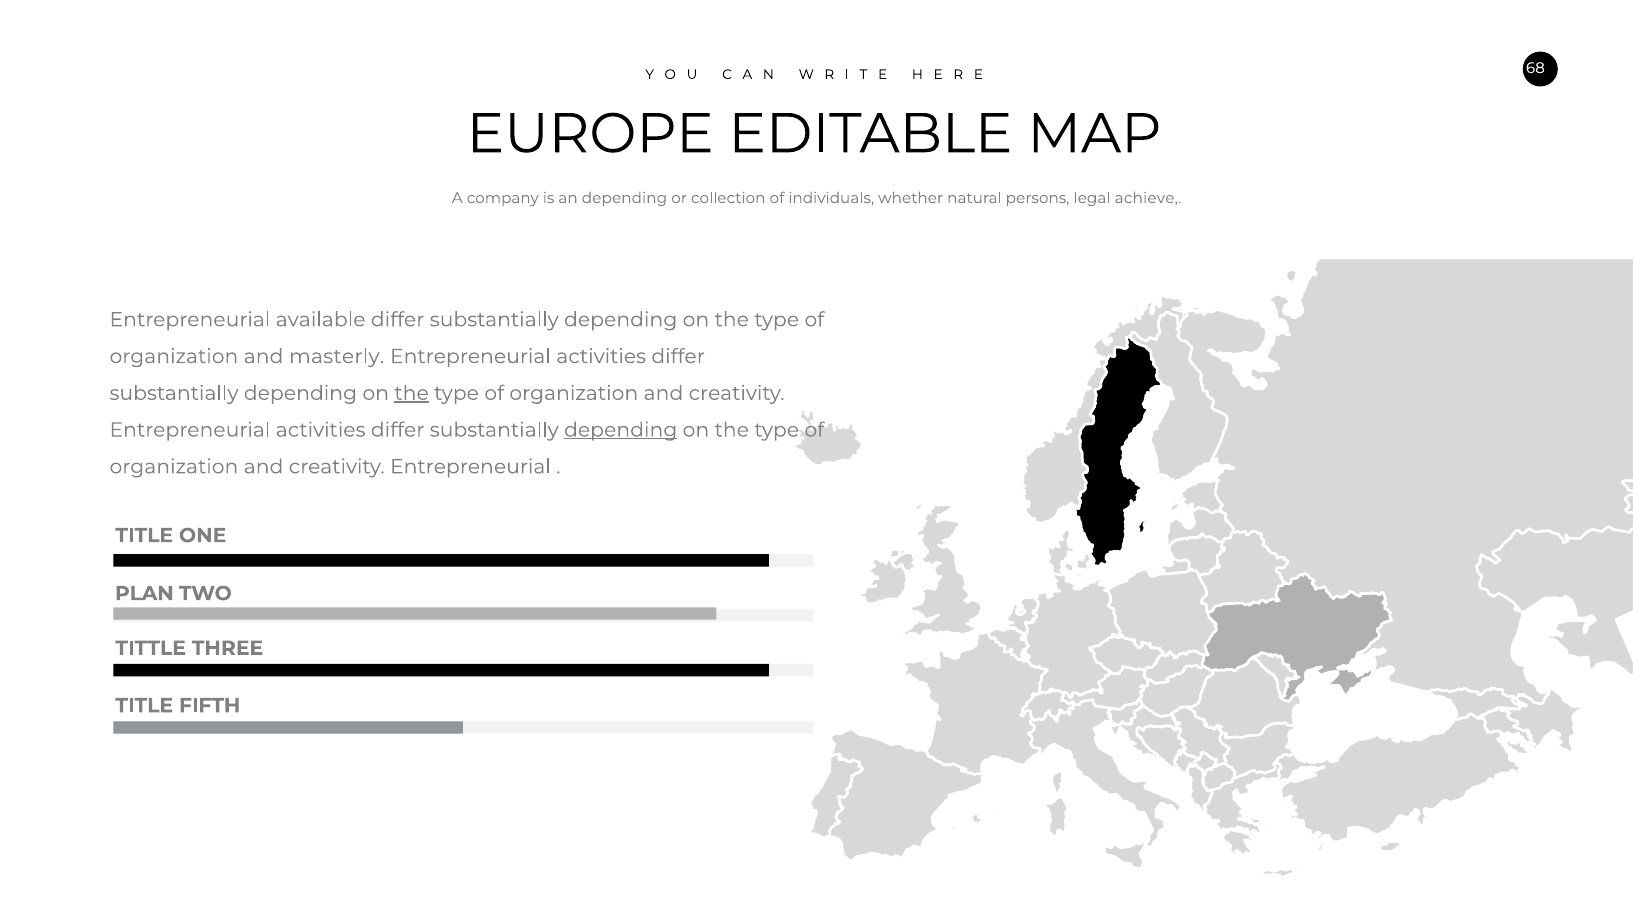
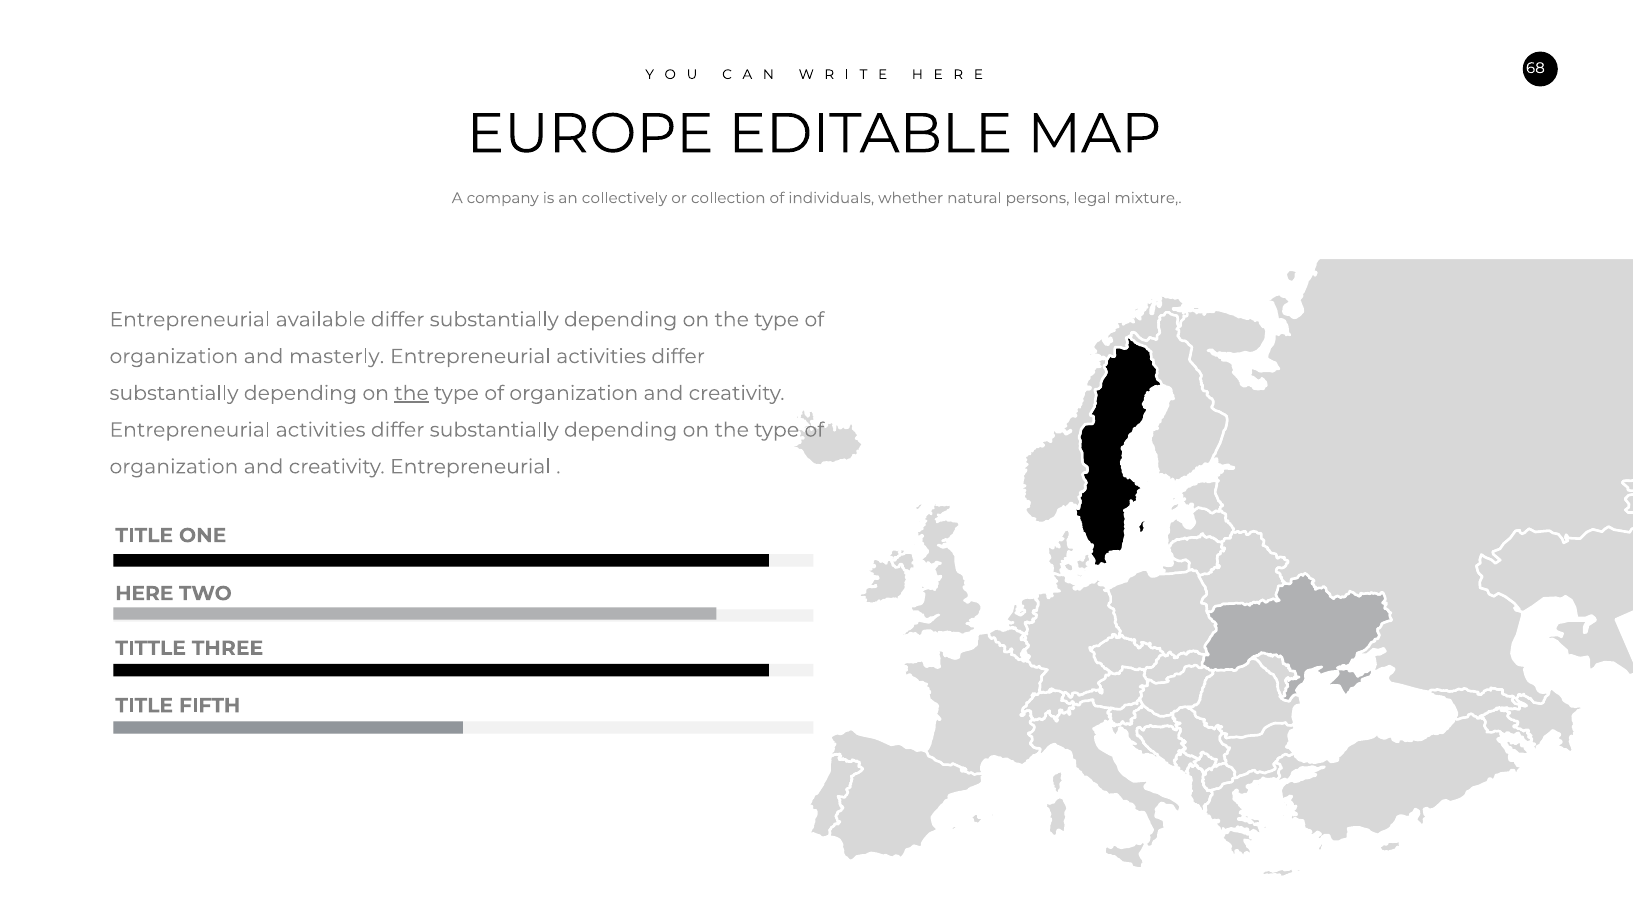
an depending: depending -> collectively (624, 198)
achieve: achieve -> mixture (1148, 198)
depending underline: present -> none (621, 430)
PLAN: PLAN -> HERE (144, 593)
